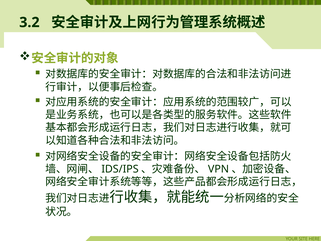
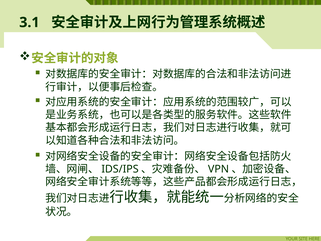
3.2: 3.2 -> 3.1 (29, 22)
